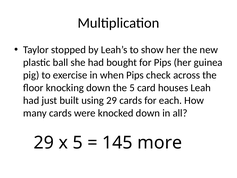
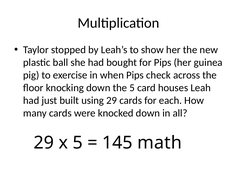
more: more -> math (160, 142)
